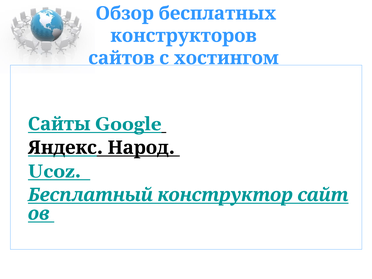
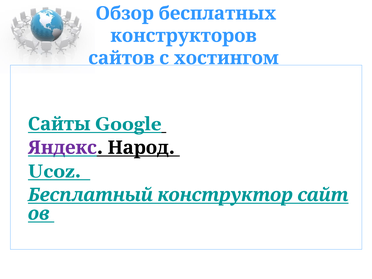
Яндекс colour: black -> purple (62, 148)
